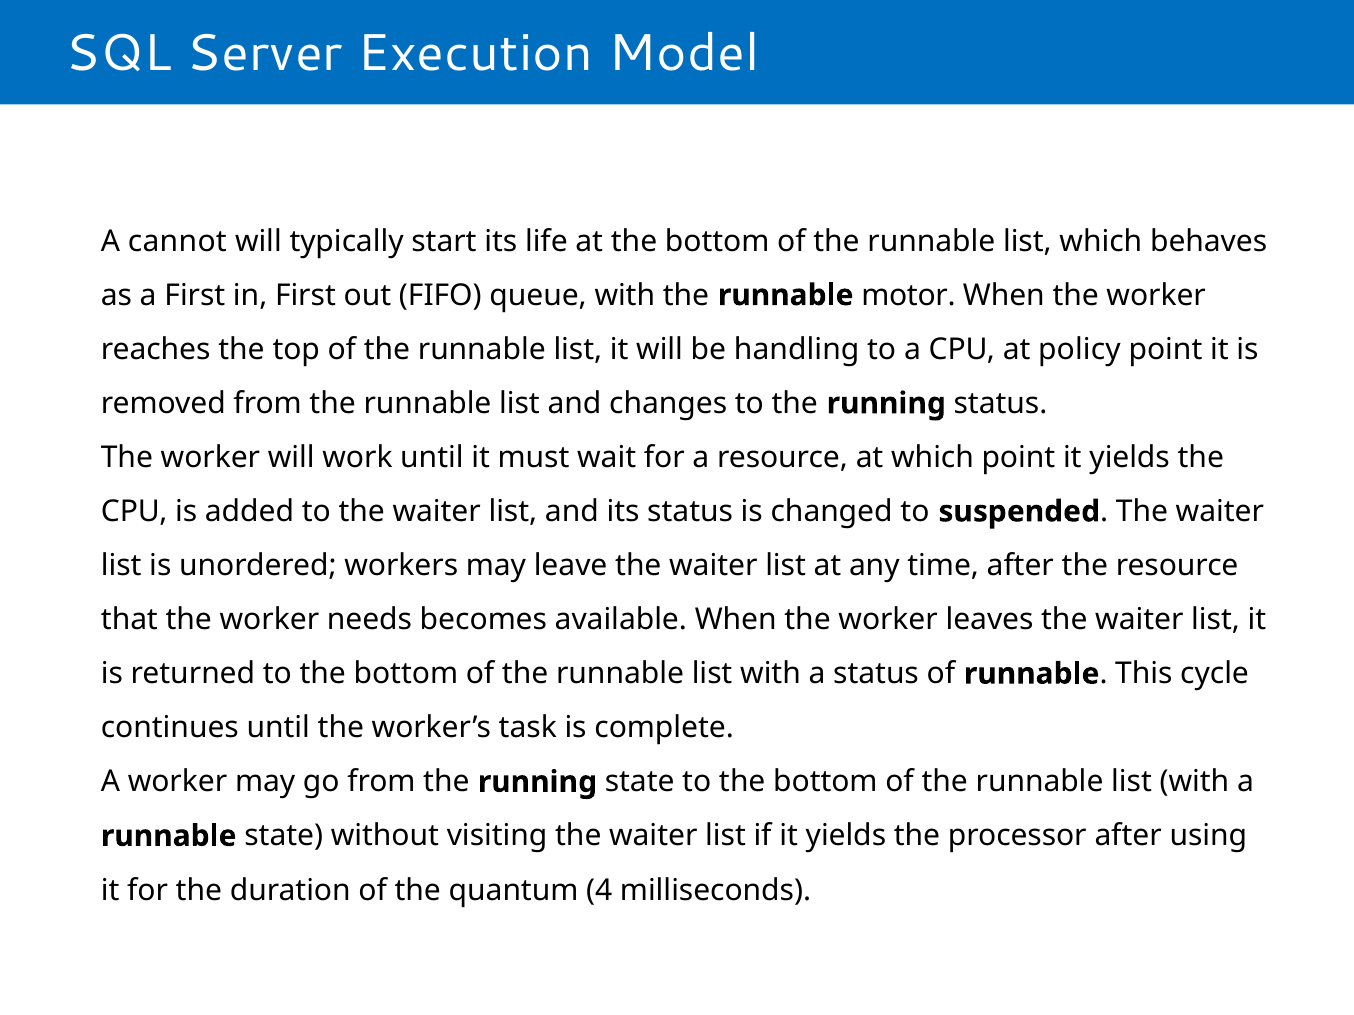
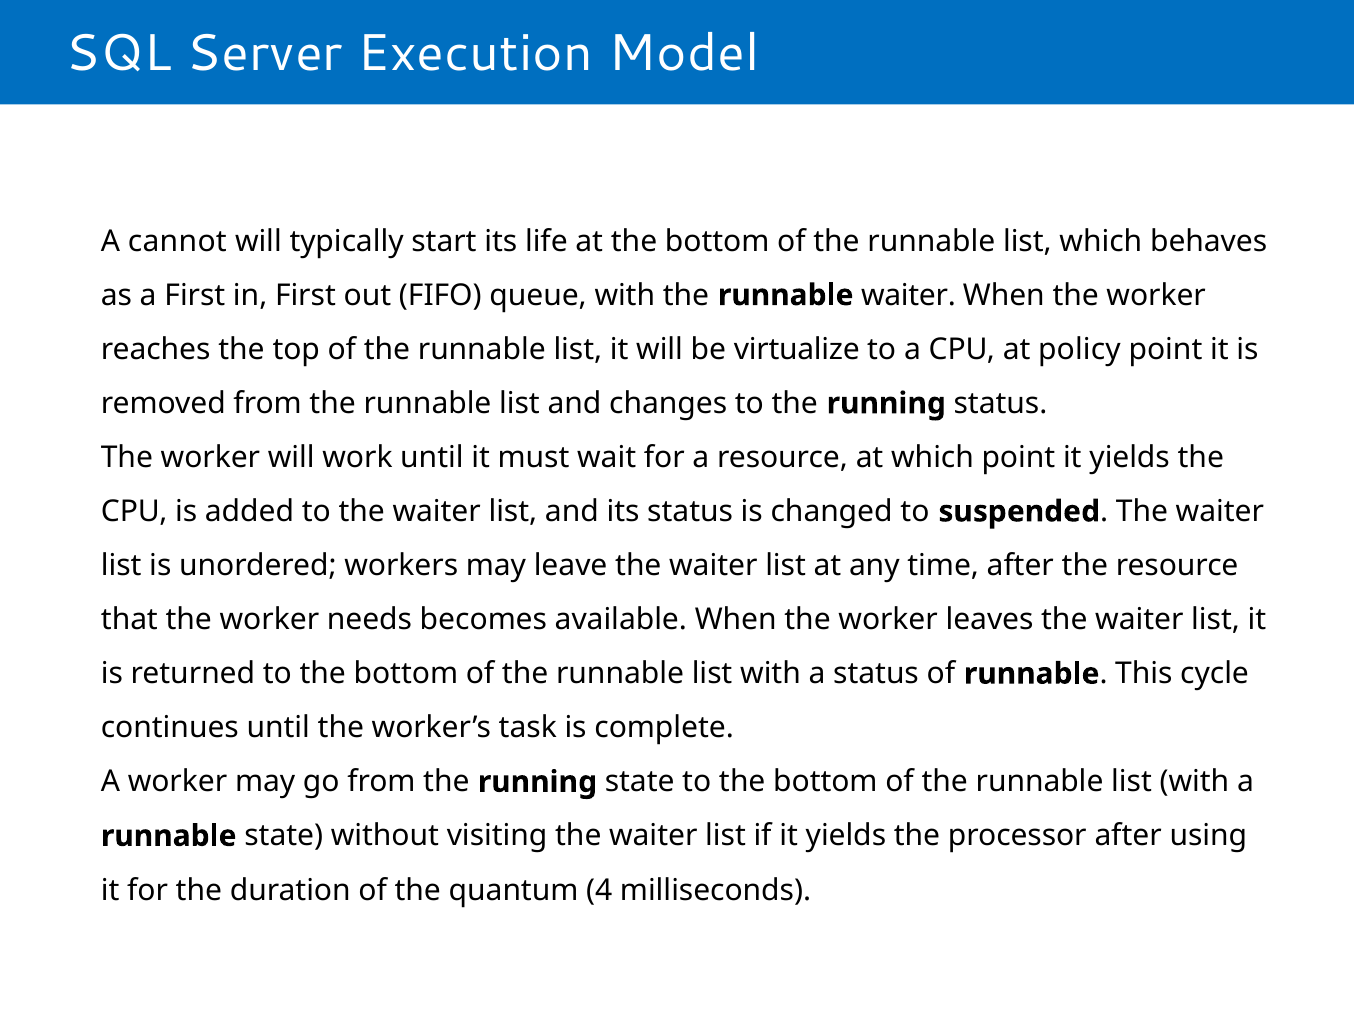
runnable motor: motor -> waiter (908, 295)
handling: handling -> virtualize (797, 349)
